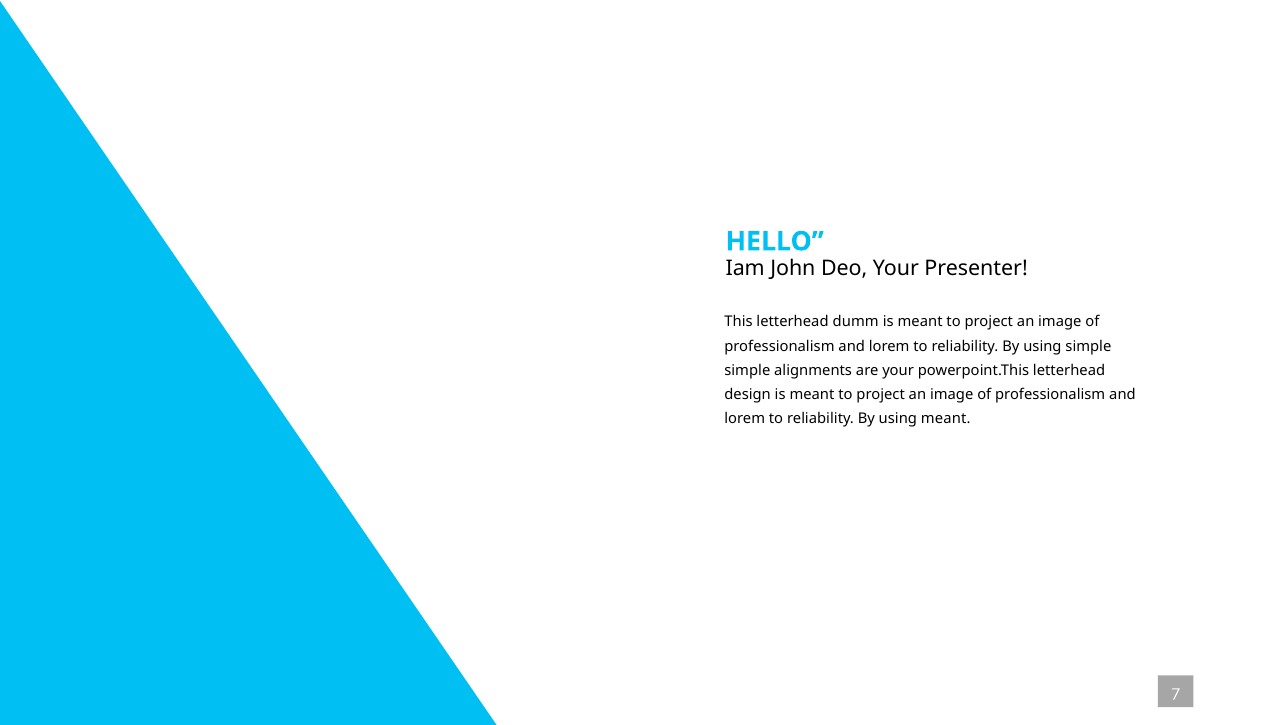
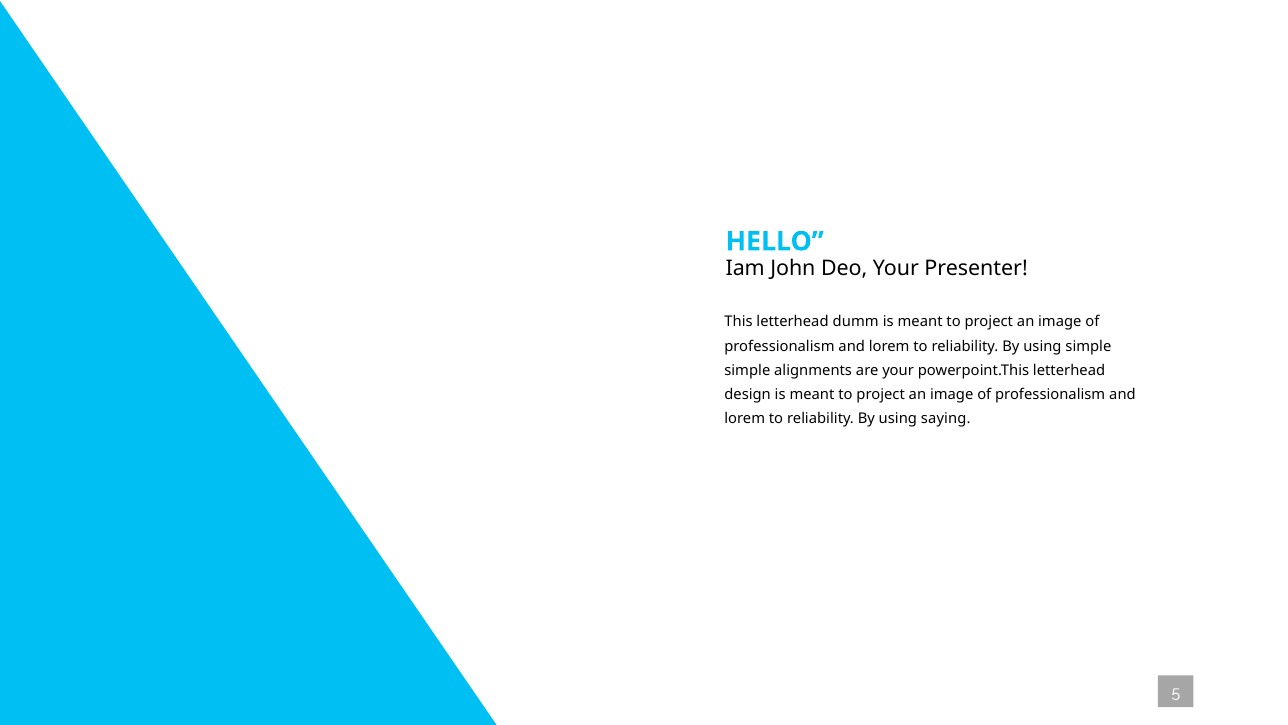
using meant: meant -> saying (946, 418)
7: 7 -> 5 (1176, 692)
